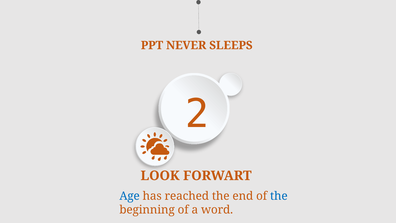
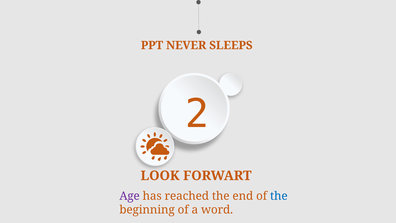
Age colour: blue -> purple (130, 196)
